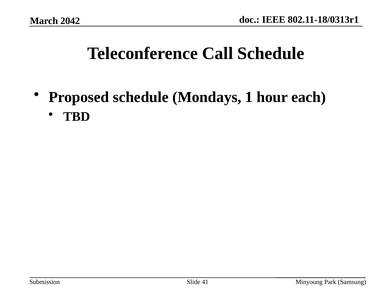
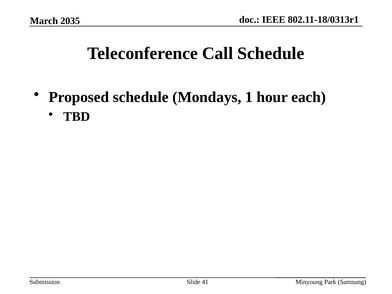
2042: 2042 -> 2035 (70, 21)
